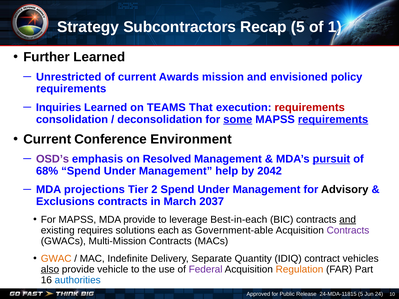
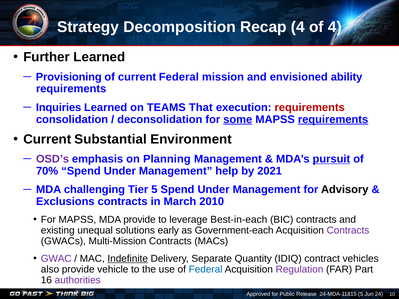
Subcontractors: Subcontractors -> Decomposition (180, 27)
Recap 5: 5 -> 4 (298, 27)
of 1: 1 -> 4 (335, 27)
Unrestricted: Unrestricted -> Provisioning (69, 77)
current Awards: Awards -> Federal (179, 77)
policy: policy -> ability (347, 77)
Conference: Conference -> Substantial (111, 139)
Resolved: Resolved -> Planning (167, 159)
68%: 68% -> 70% (47, 171)
2042: 2042 -> 2021 (270, 171)
projections: projections -> challenging (94, 190)
Tier 2: 2 -> 5 (154, 190)
2037: 2037 -> 2010 (212, 202)
and underline: present -> none (348, 220)
requires: requires -> unequal (95, 231)
each: each -> early (168, 231)
Government-able: Government-able -> Government-each (234, 231)
GWAC colour: orange -> purple (56, 259)
Indefinite underline: none -> present (128, 259)
also underline: present -> none (50, 270)
Federal colour: purple -> blue (206, 270)
Regulation colour: orange -> purple (299, 270)
authorities colour: blue -> purple (78, 280)
